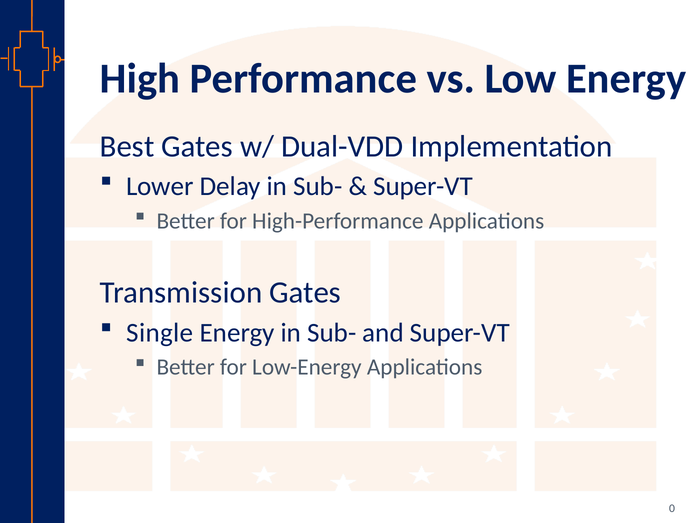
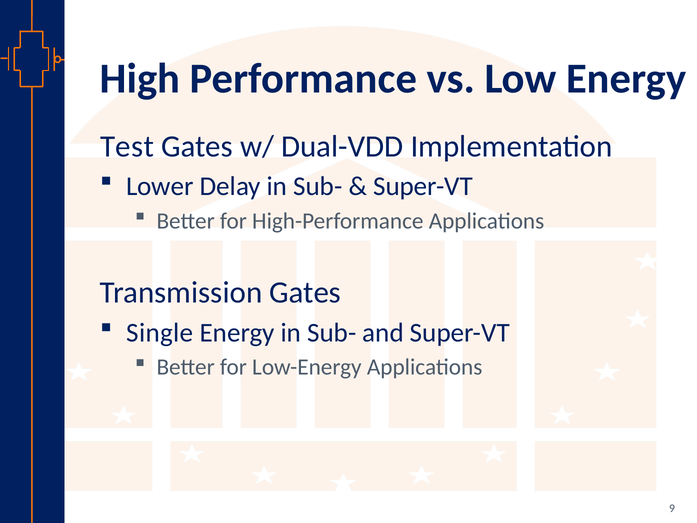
Best: Best -> Test (127, 146)
0: 0 -> 9 (672, 508)
